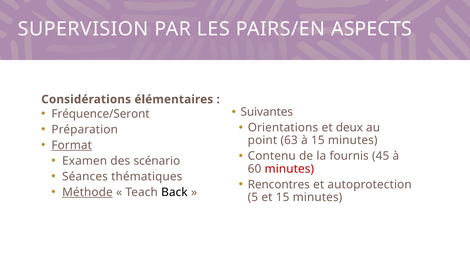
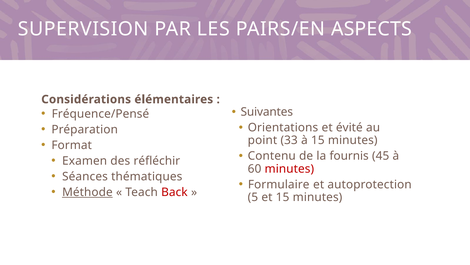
Fréquence/Seront: Fréquence/Seront -> Fréquence/Pensé (100, 114)
deux: deux -> évité (349, 127)
63: 63 -> 33 (289, 140)
Format underline: present -> none (72, 145)
scénario: scénario -> réfléchir (157, 161)
Rencontres: Rencontres -> Formulaire (279, 184)
Back colour: black -> red (174, 192)
